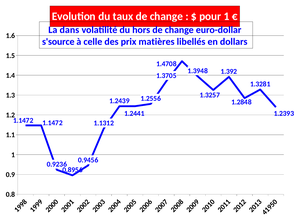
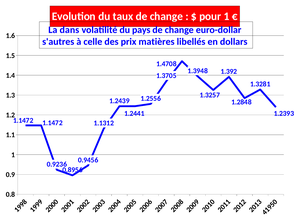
hors: hors -> pays (141, 30)
s'source: s'source -> s'autres (58, 41)
